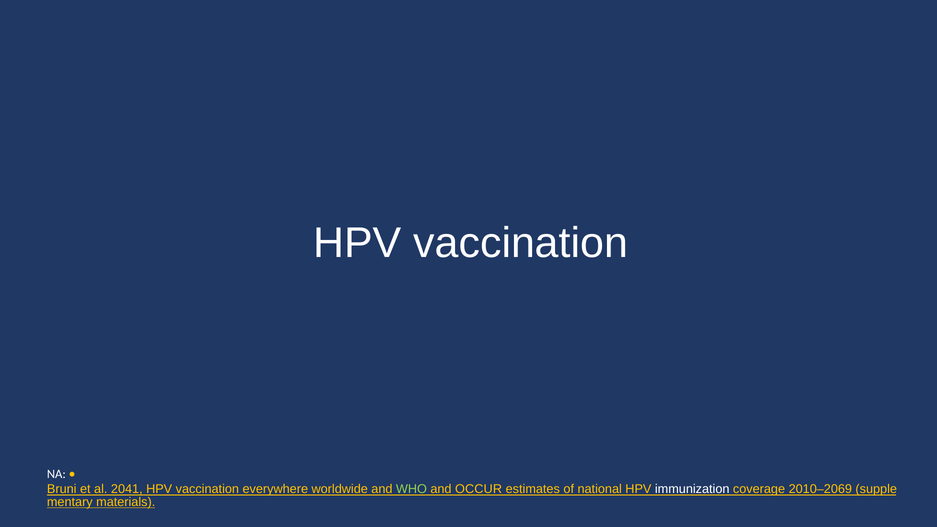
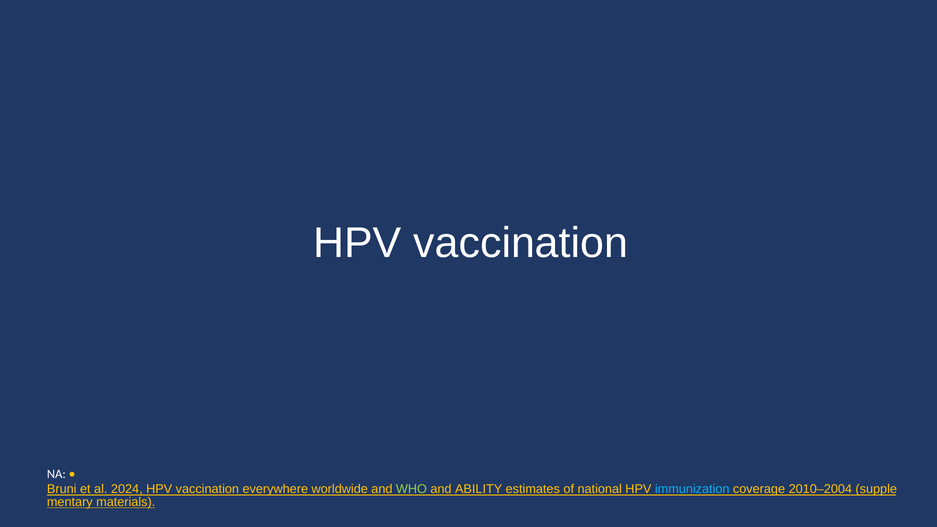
2041: 2041 -> 2024 (127, 489)
OCCUR: OCCUR -> ABILITY (479, 489)
immunization colour: white -> light blue (692, 489)
2010–2069: 2010–2069 -> 2010–2004 (820, 489)
